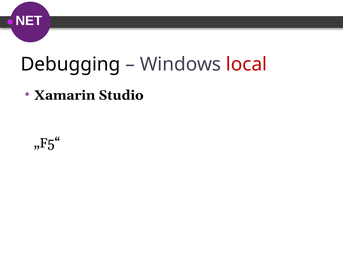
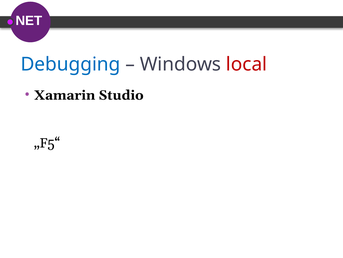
Debugging colour: black -> blue (70, 64)
